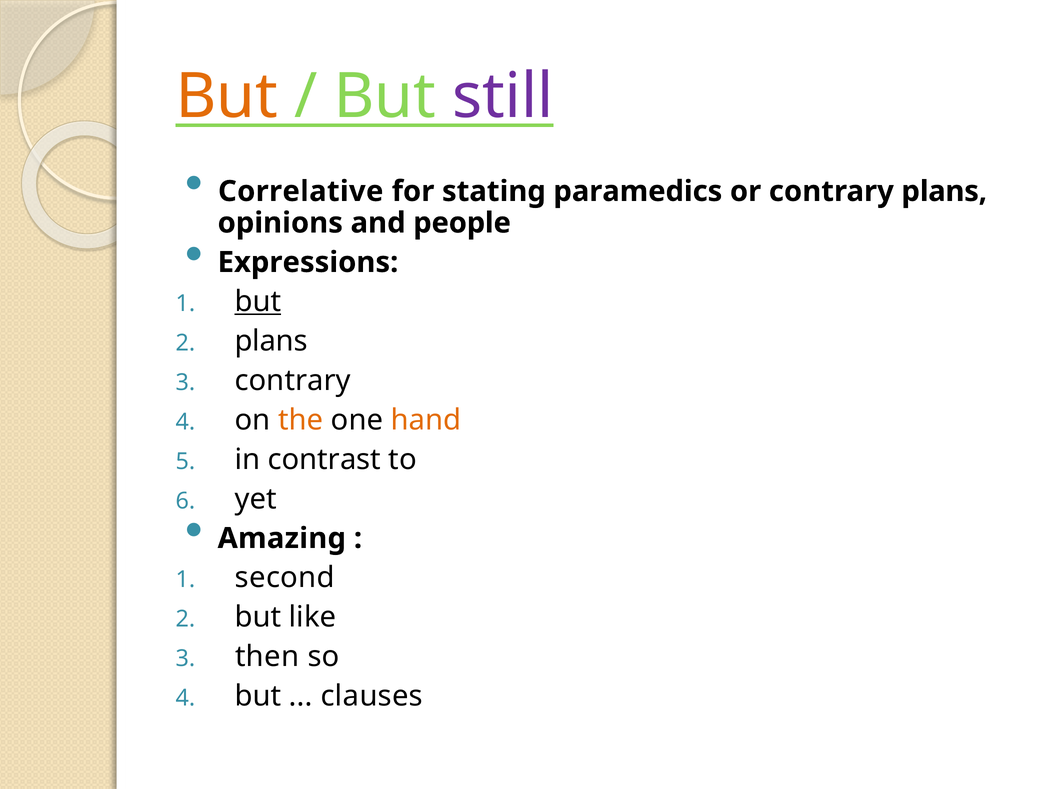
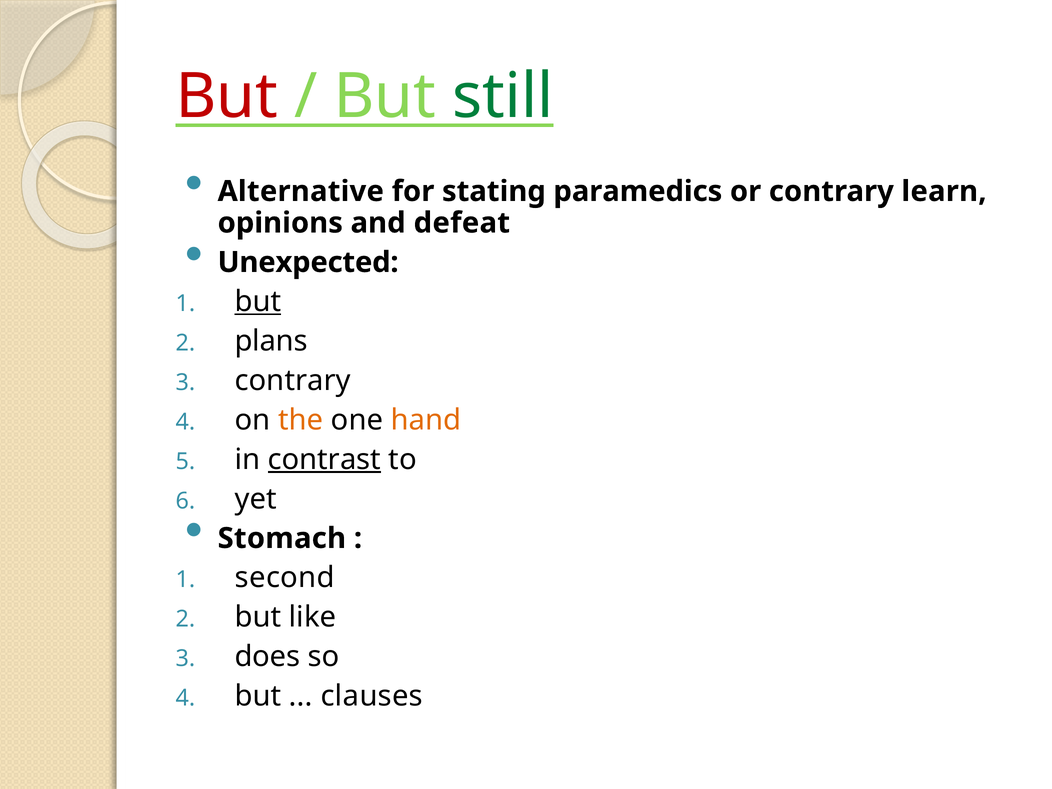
But colour: orange -> red (227, 97)
still colour: purple -> green (503, 97)
Correlative: Correlative -> Alternative (301, 191)
contrary plans: plans -> learn (944, 191)
people: people -> defeat (462, 223)
Expressions: Expressions -> Unexpected (308, 262)
contrast underline: none -> present (324, 459)
Amazing: Amazing -> Stomach (282, 538)
then: then -> does (267, 657)
